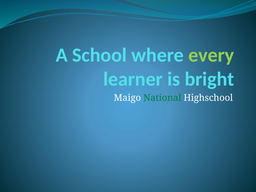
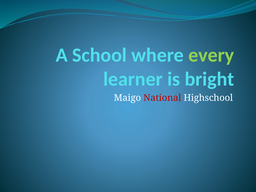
National colour: green -> red (162, 98)
